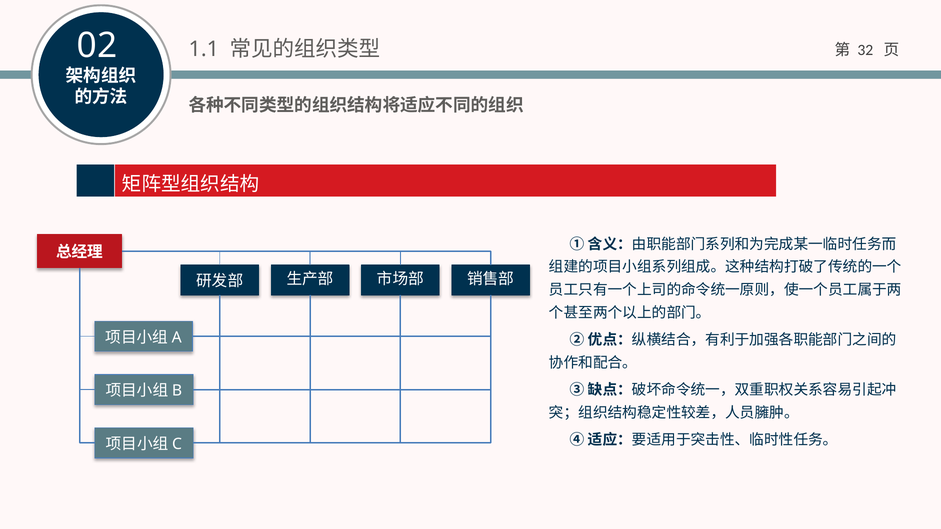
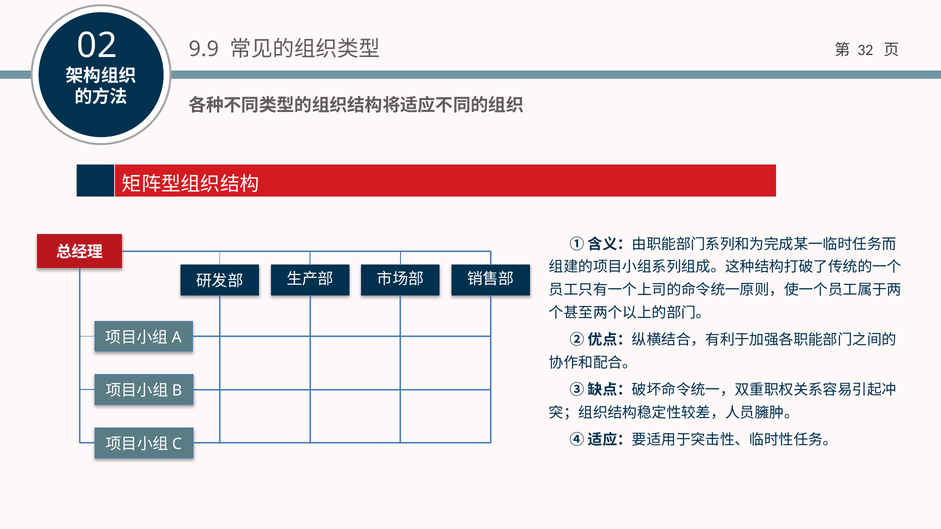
1.1: 1.1 -> 9.9 (204, 49)
